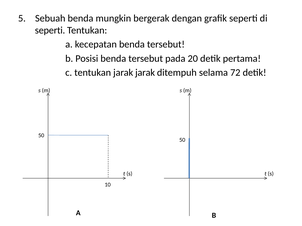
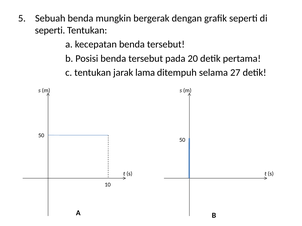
jarak jarak: jarak -> lama (145, 73)
72: 72 -> 27 (235, 73)
